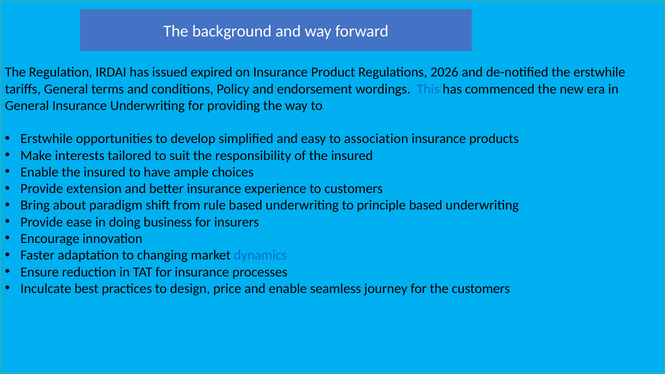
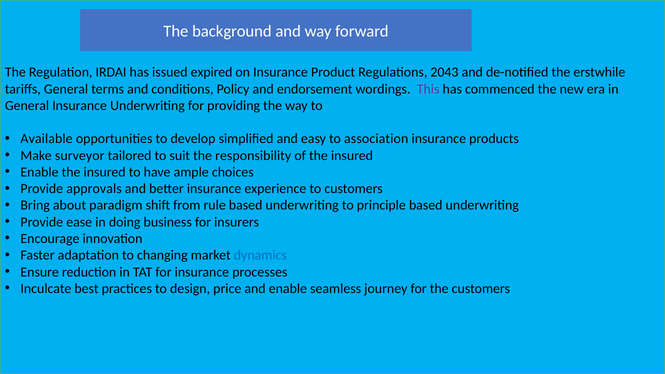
2026: 2026 -> 2043 (444, 72)
This colour: blue -> purple (428, 89)
Erstwhile: Erstwhile -> Available (47, 139)
interests: interests -> surveyor (80, 156)
extension: extension -> approvals (94, 189)
